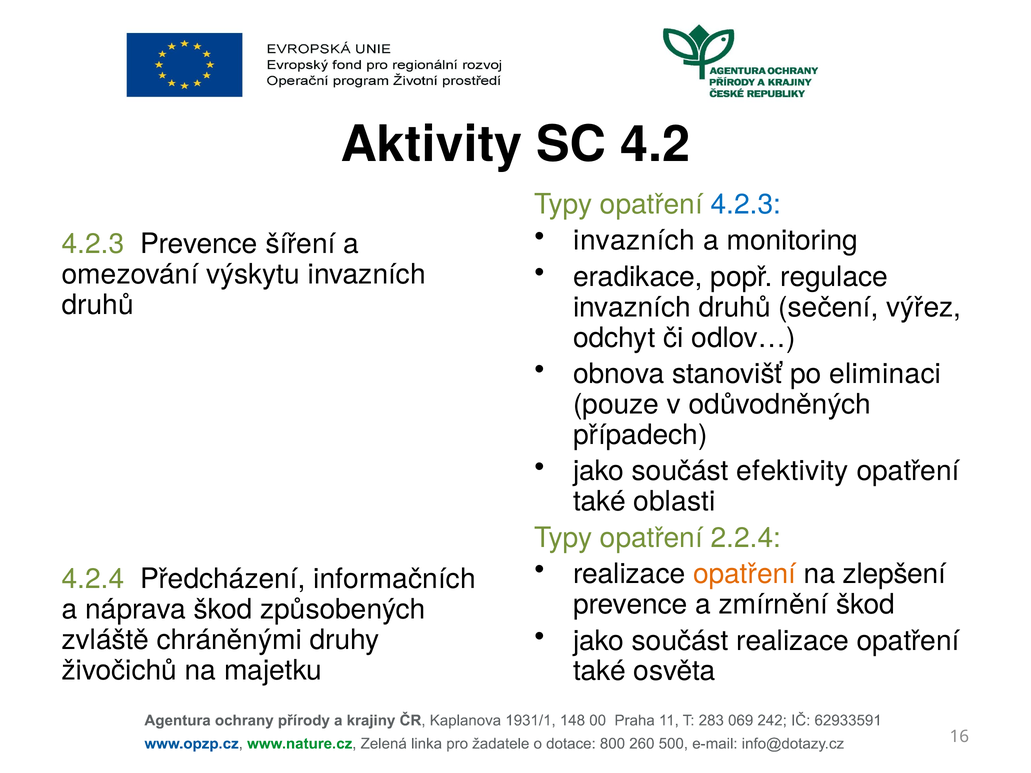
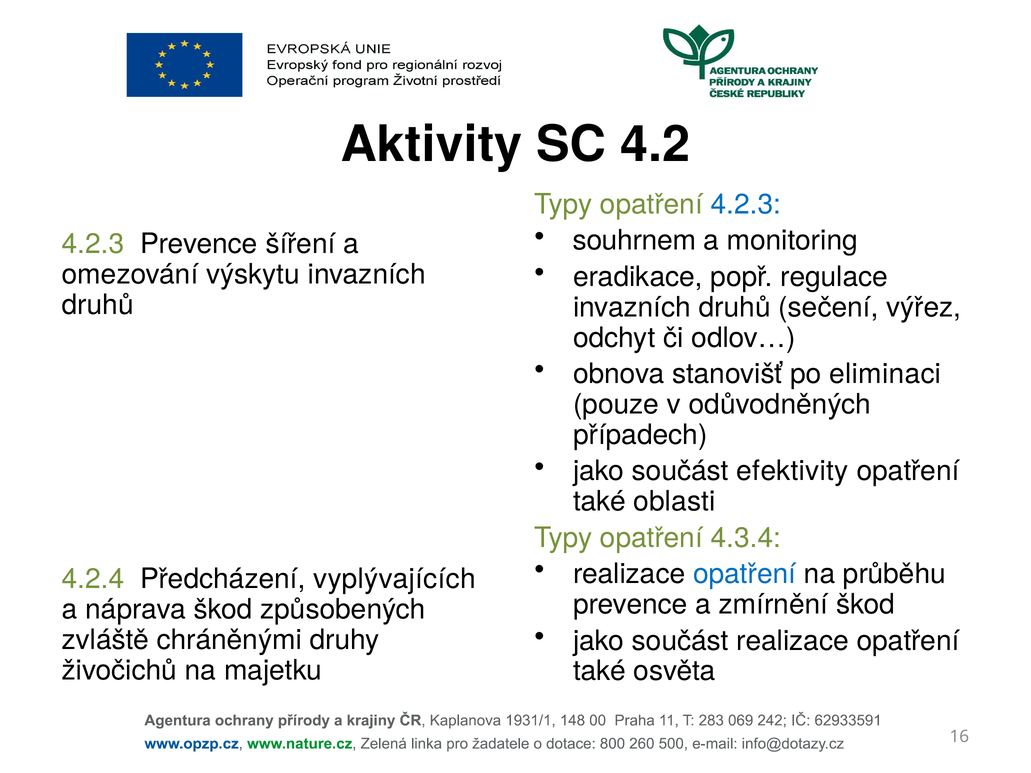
invazních: invazních -> souhrnem (634, 241)
2.2.4: 2.2.4 -> 4.3.4 (746, 538)
opatření colour: orange -> blue (745, 574)
zlepšení: zlepšení -> průběhu (894, 574)
informačních: informačních -> vyplývajících (395, 579)
